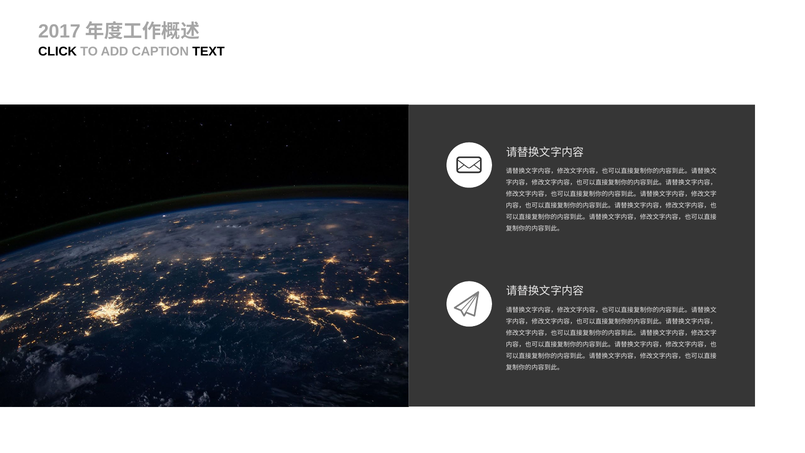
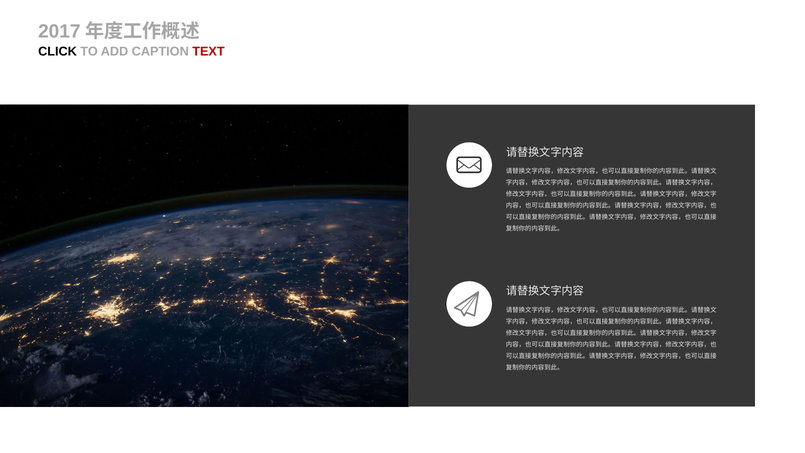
TEXT colour: black -> red (209, 52)
